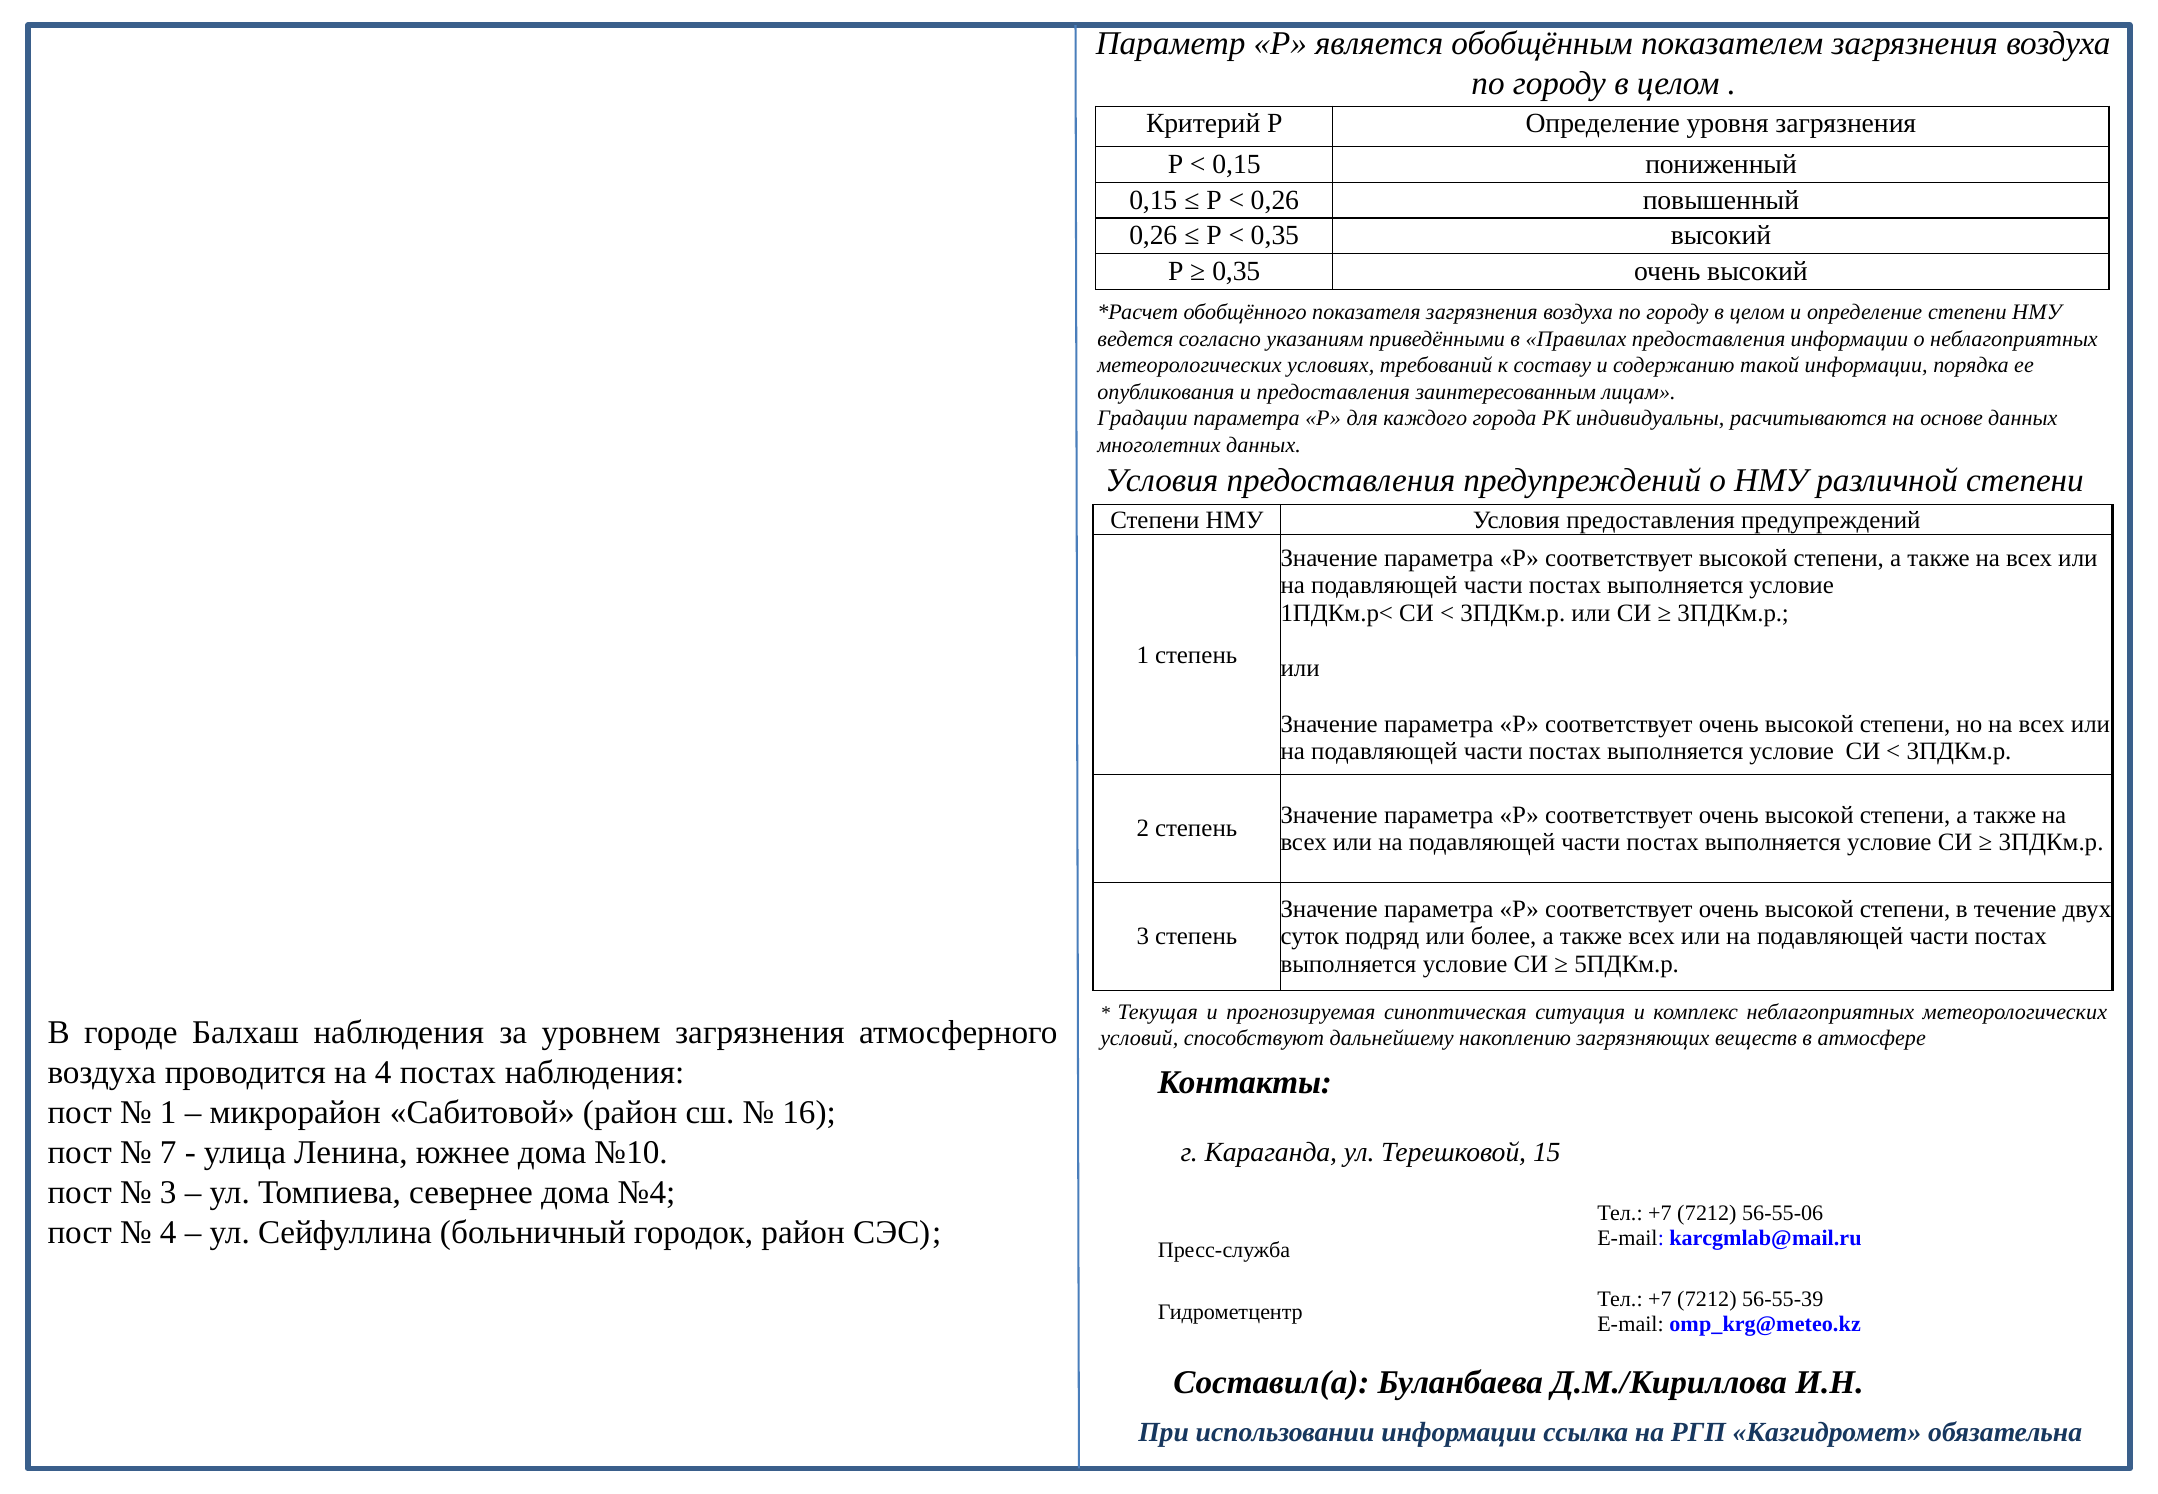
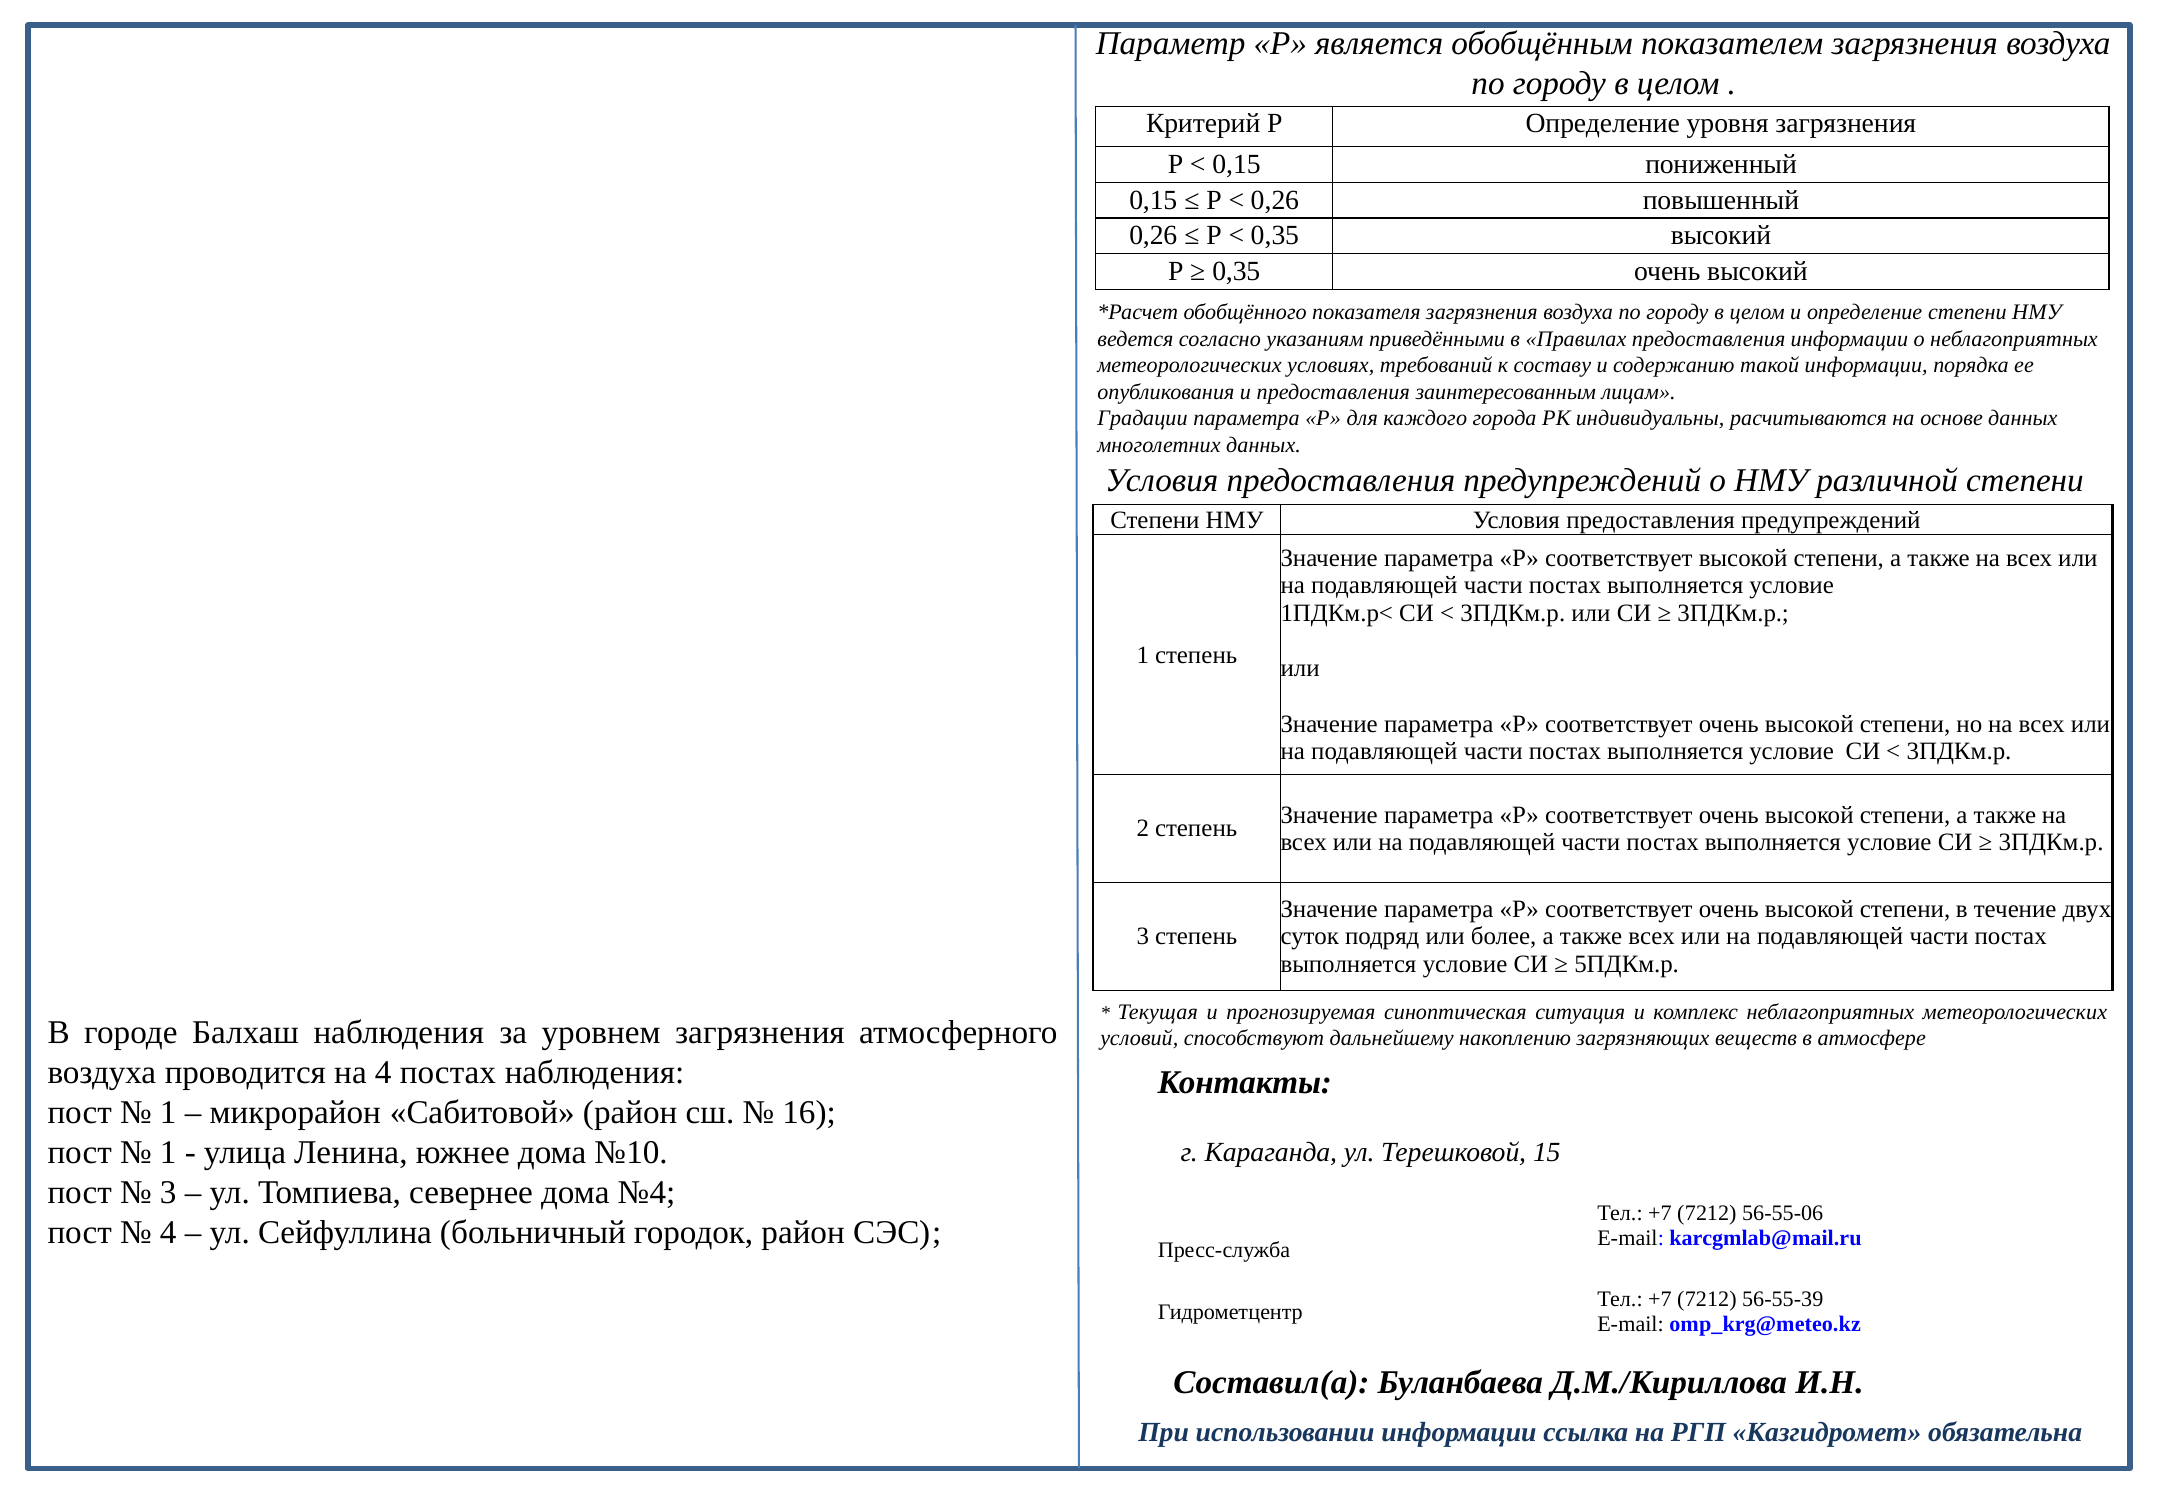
7: 7 -> 1 (168, 1153)
